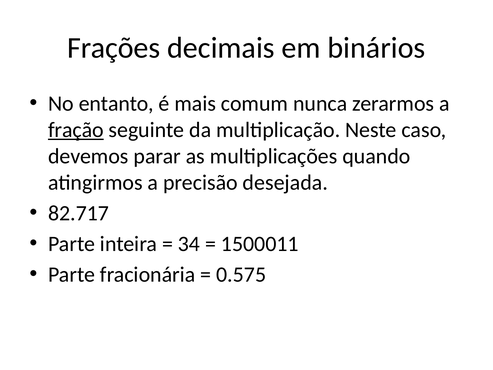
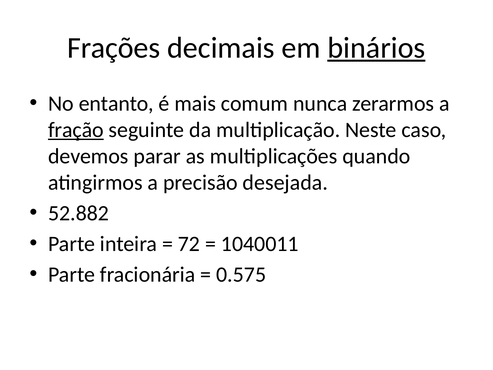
binários underline: none -> present (376, 48)
82.717: 82.717 -> 52.882 (79, 213)
34: 34 -> 72 (189, 244)
1500011: 1500011 -> 1040011 (260, 244)
